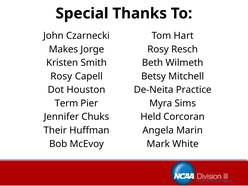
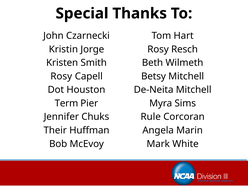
Makes: Makes -> Kristin (63, 49)
De-Neita Practice: Practice -> Mitchell (194, 90)
Held: Held -> Rule (151, 117)
